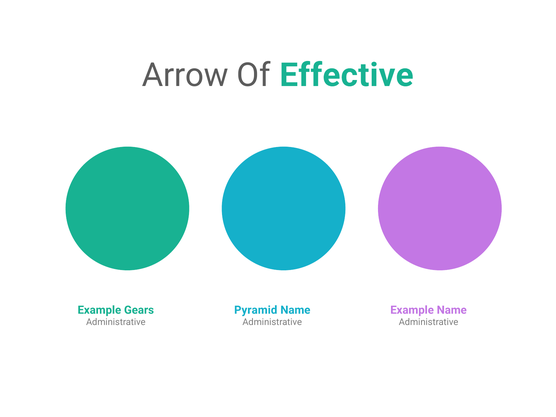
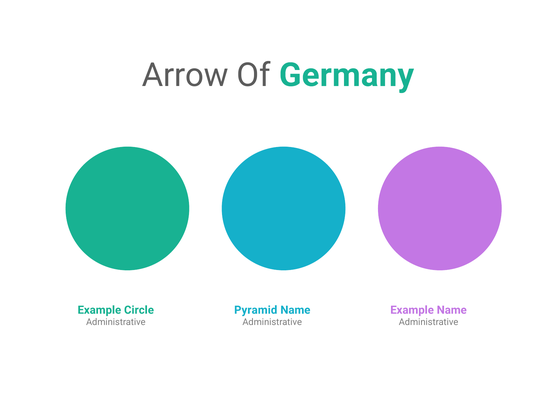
Effective: Effective -> Germany (347, 75)
Gears: Gears -> Circle (139, 310)
